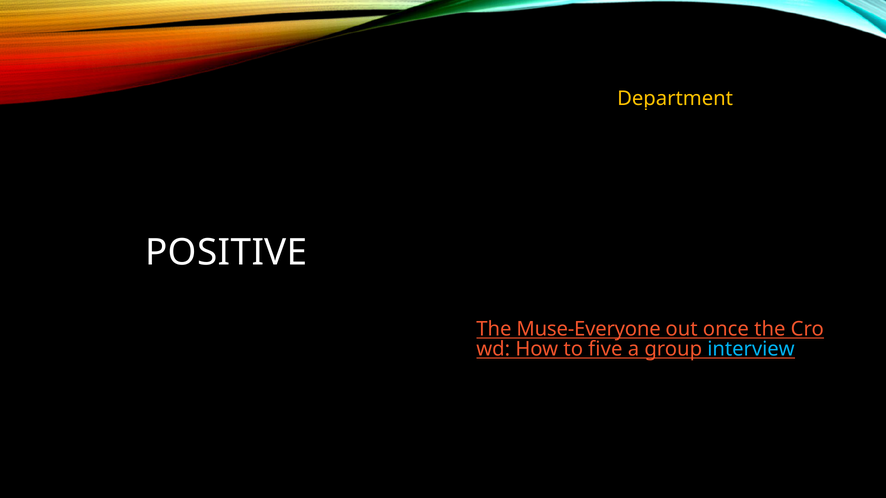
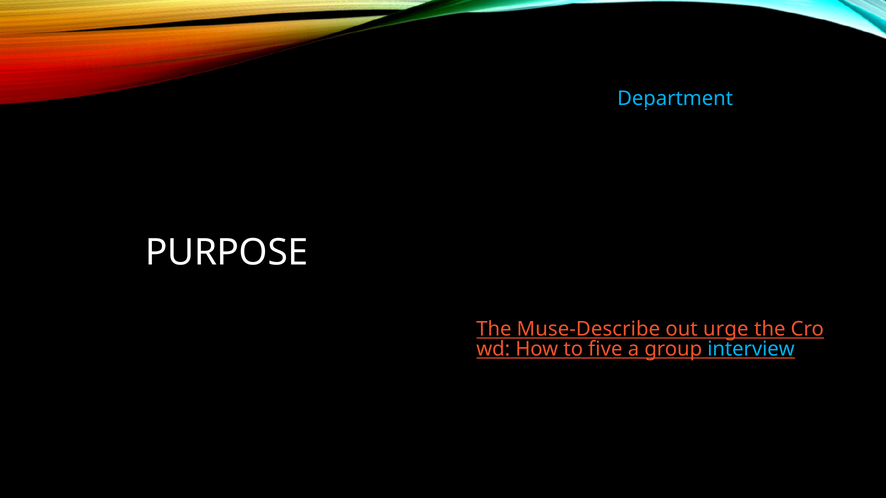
Department colour: yellow -> light blue (675, 99)
POSITIVE: POSITIVE -> PURPOSE (227, 253)
Muse-Everyone: Muse-Everyone -> Muse-Describe (588, 329)
once: once -> urge (726, 329)
